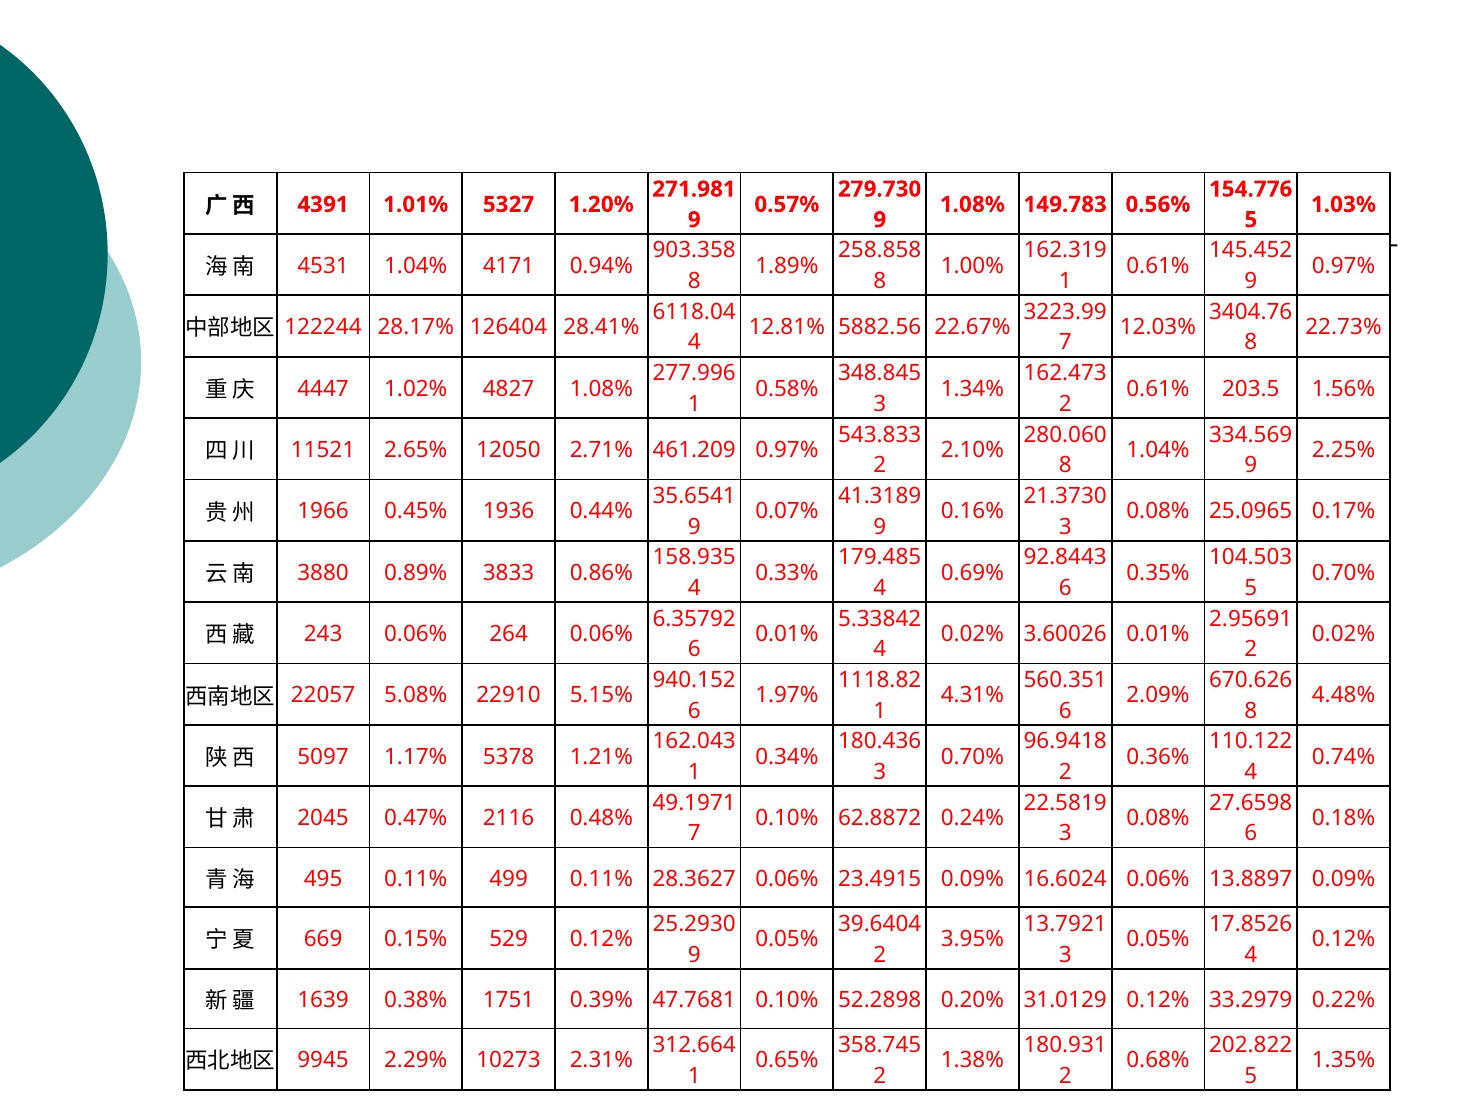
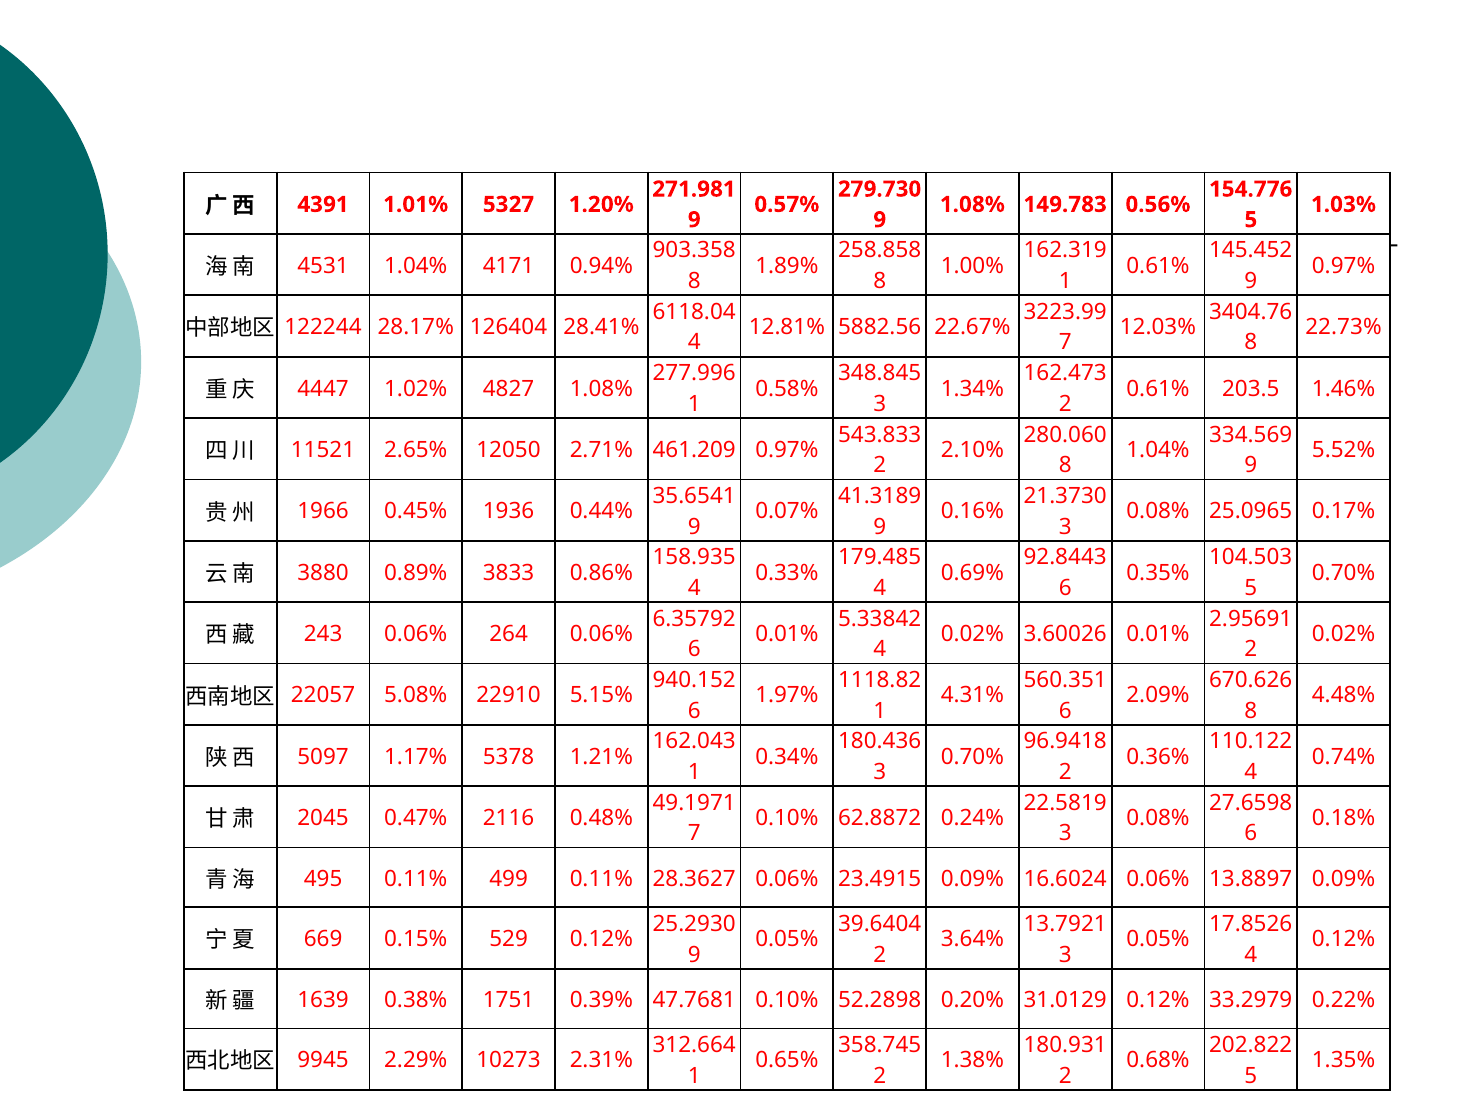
1.56%: 1.56% -> 1.46% (1344, 388)
2.25%: 2.25% -> 5.52% (1344, 450)
3.95%: 3.95% -> 3.64% (972, 939)
